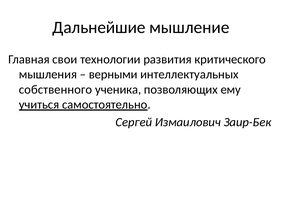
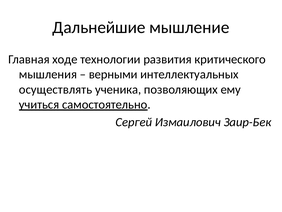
свои: свои -> ходе (65, 59)
собственного: собственного -> осуществлять (56, 89)
